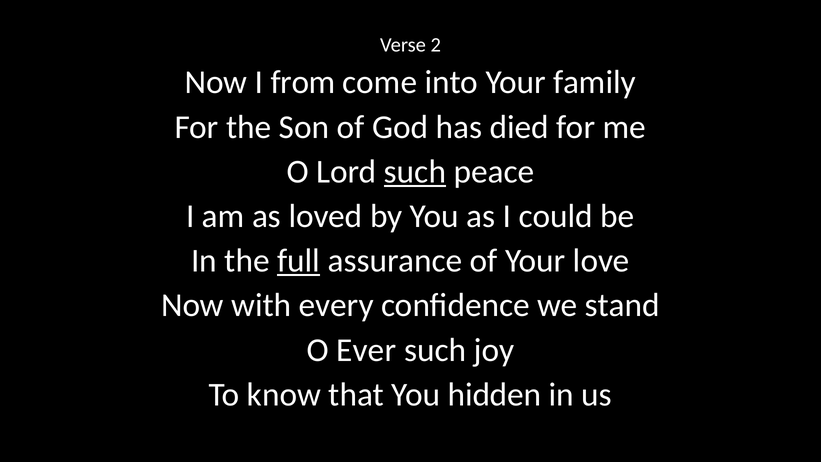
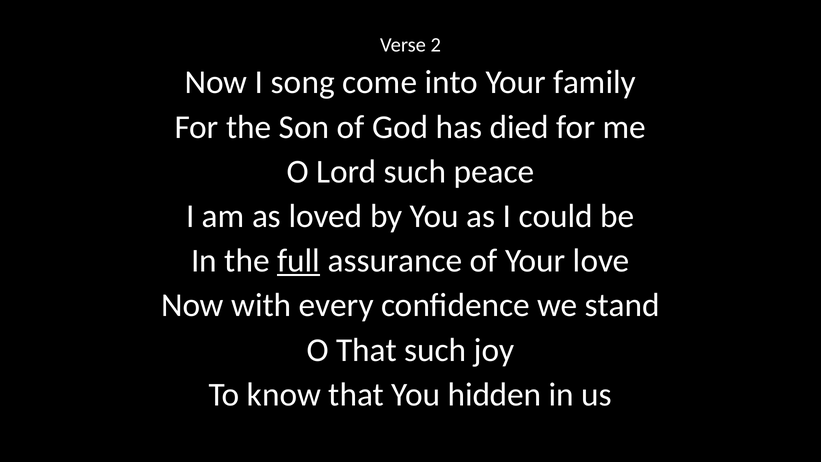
from: from -> song (303, 82)
such underline: present -> none (415, 172)
O Ever: Ever -> That (366, 350)
